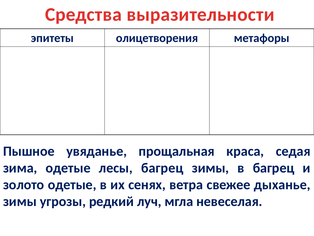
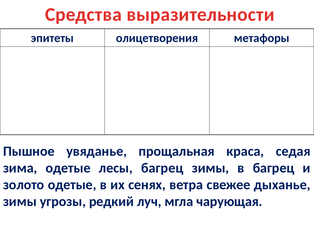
невеселая: невеселая -> чарующая (229, 201)
